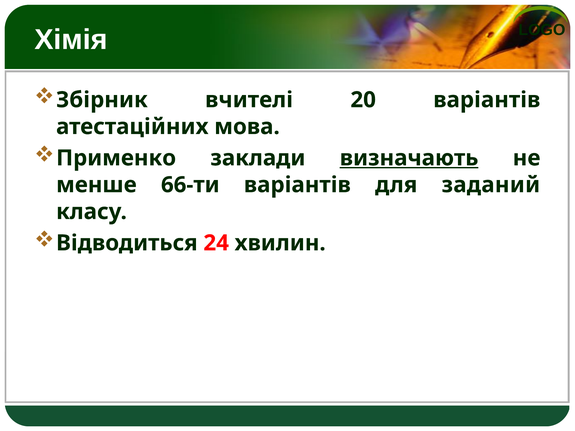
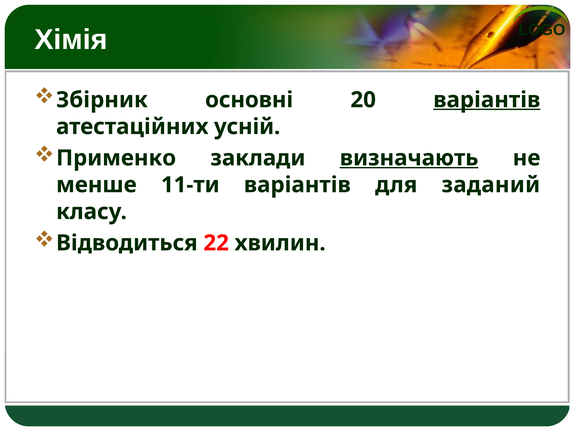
вчителі: вчителі -> основні (249, 100)
варіантів underline: none -> present (487, 100)
мова: мова -> усній (247, 127)
66-ти: 66-ти -> 11-ти (190, 185)
24: 24 -> 22 (216, 243)
